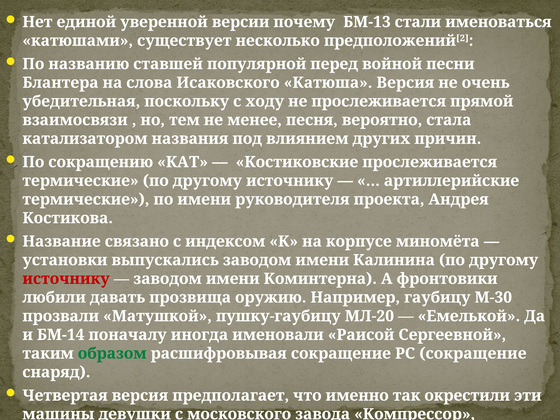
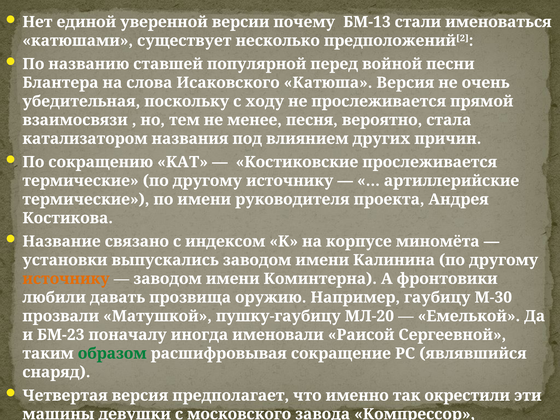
источнику colour: red -> orange (66, 279)
БМ-14: БМ-14 -> БМ-23 (61, 335)
РС сокращение: сокращение -> являвшийся (473, 353)
